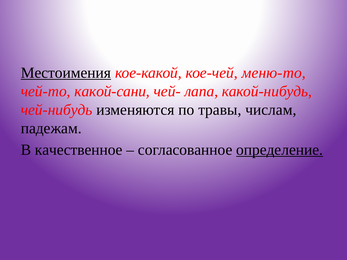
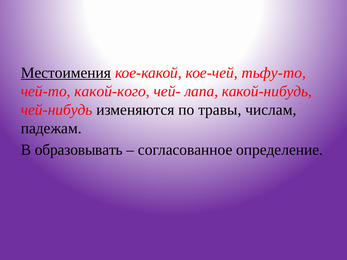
меню-то: меню-то -> тьфу-то (274, 73)
какой-сани: какой-сани -> какой-кого (112, 91)
качественное: качественное -> образовывать (79, 150)
определение underline: present -> none (280, 150)
